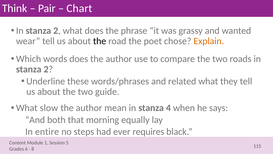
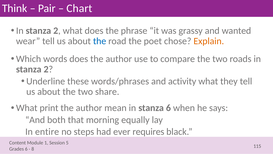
the colour: black -> blue (100, 41)
related: related -> activity (182, 81)
guide: guide -> share (107, 91)
slow: slow -> print (49, 108)
stanza 4: 4 -> 6 (168, 108)
